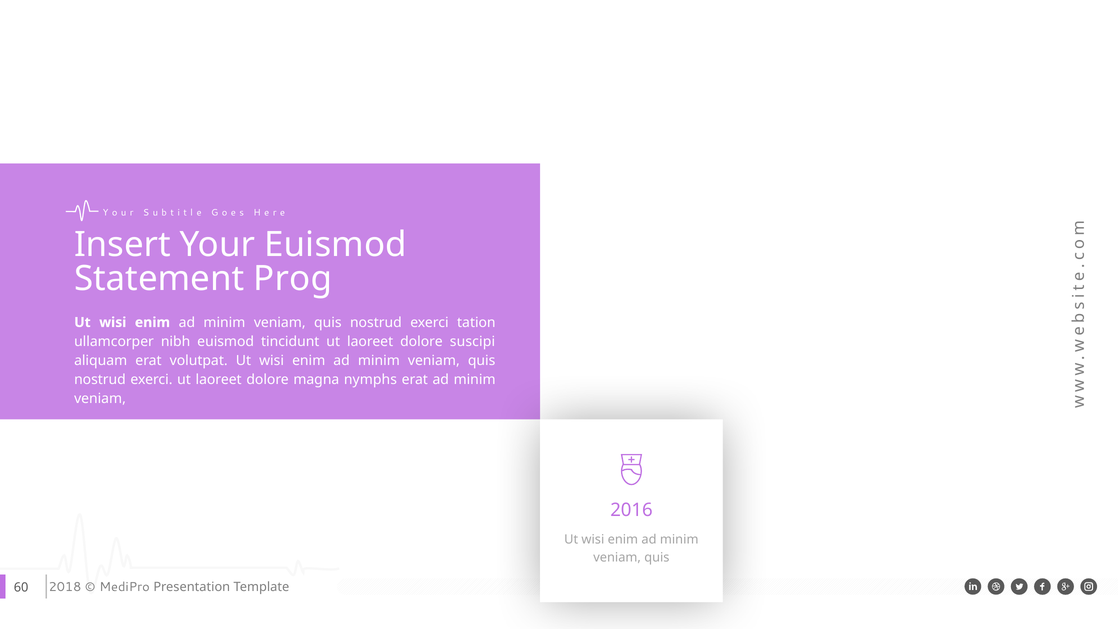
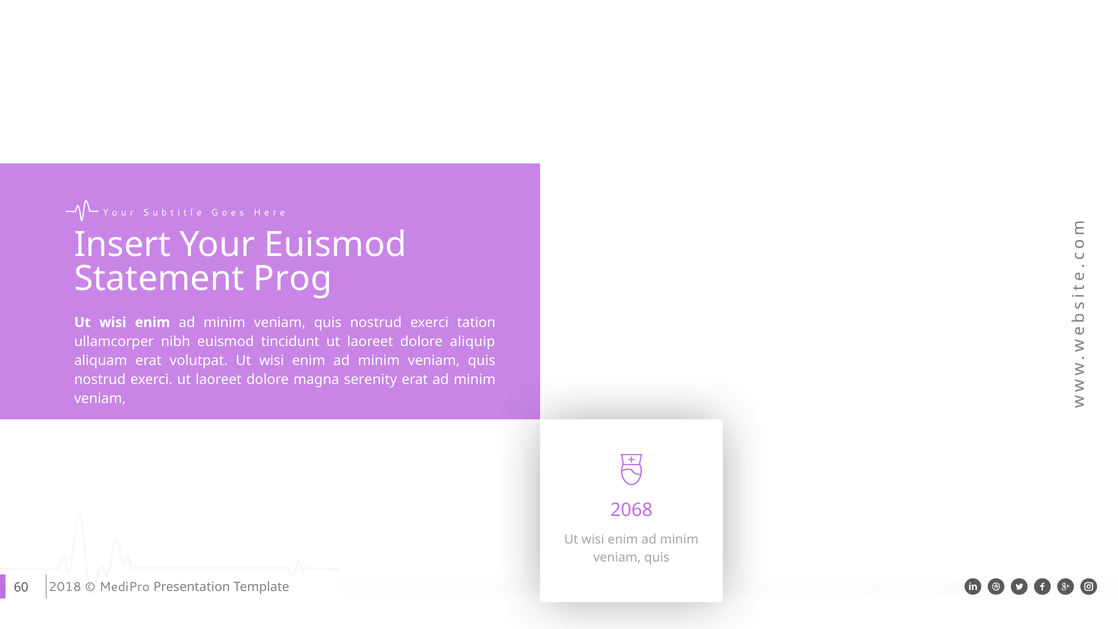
suscipi: suscipi -> aliquip (472, 341)
nymphs: nymphs -> serenity (370, 380)
2016: 2016 -> 2068 (632, 510)
